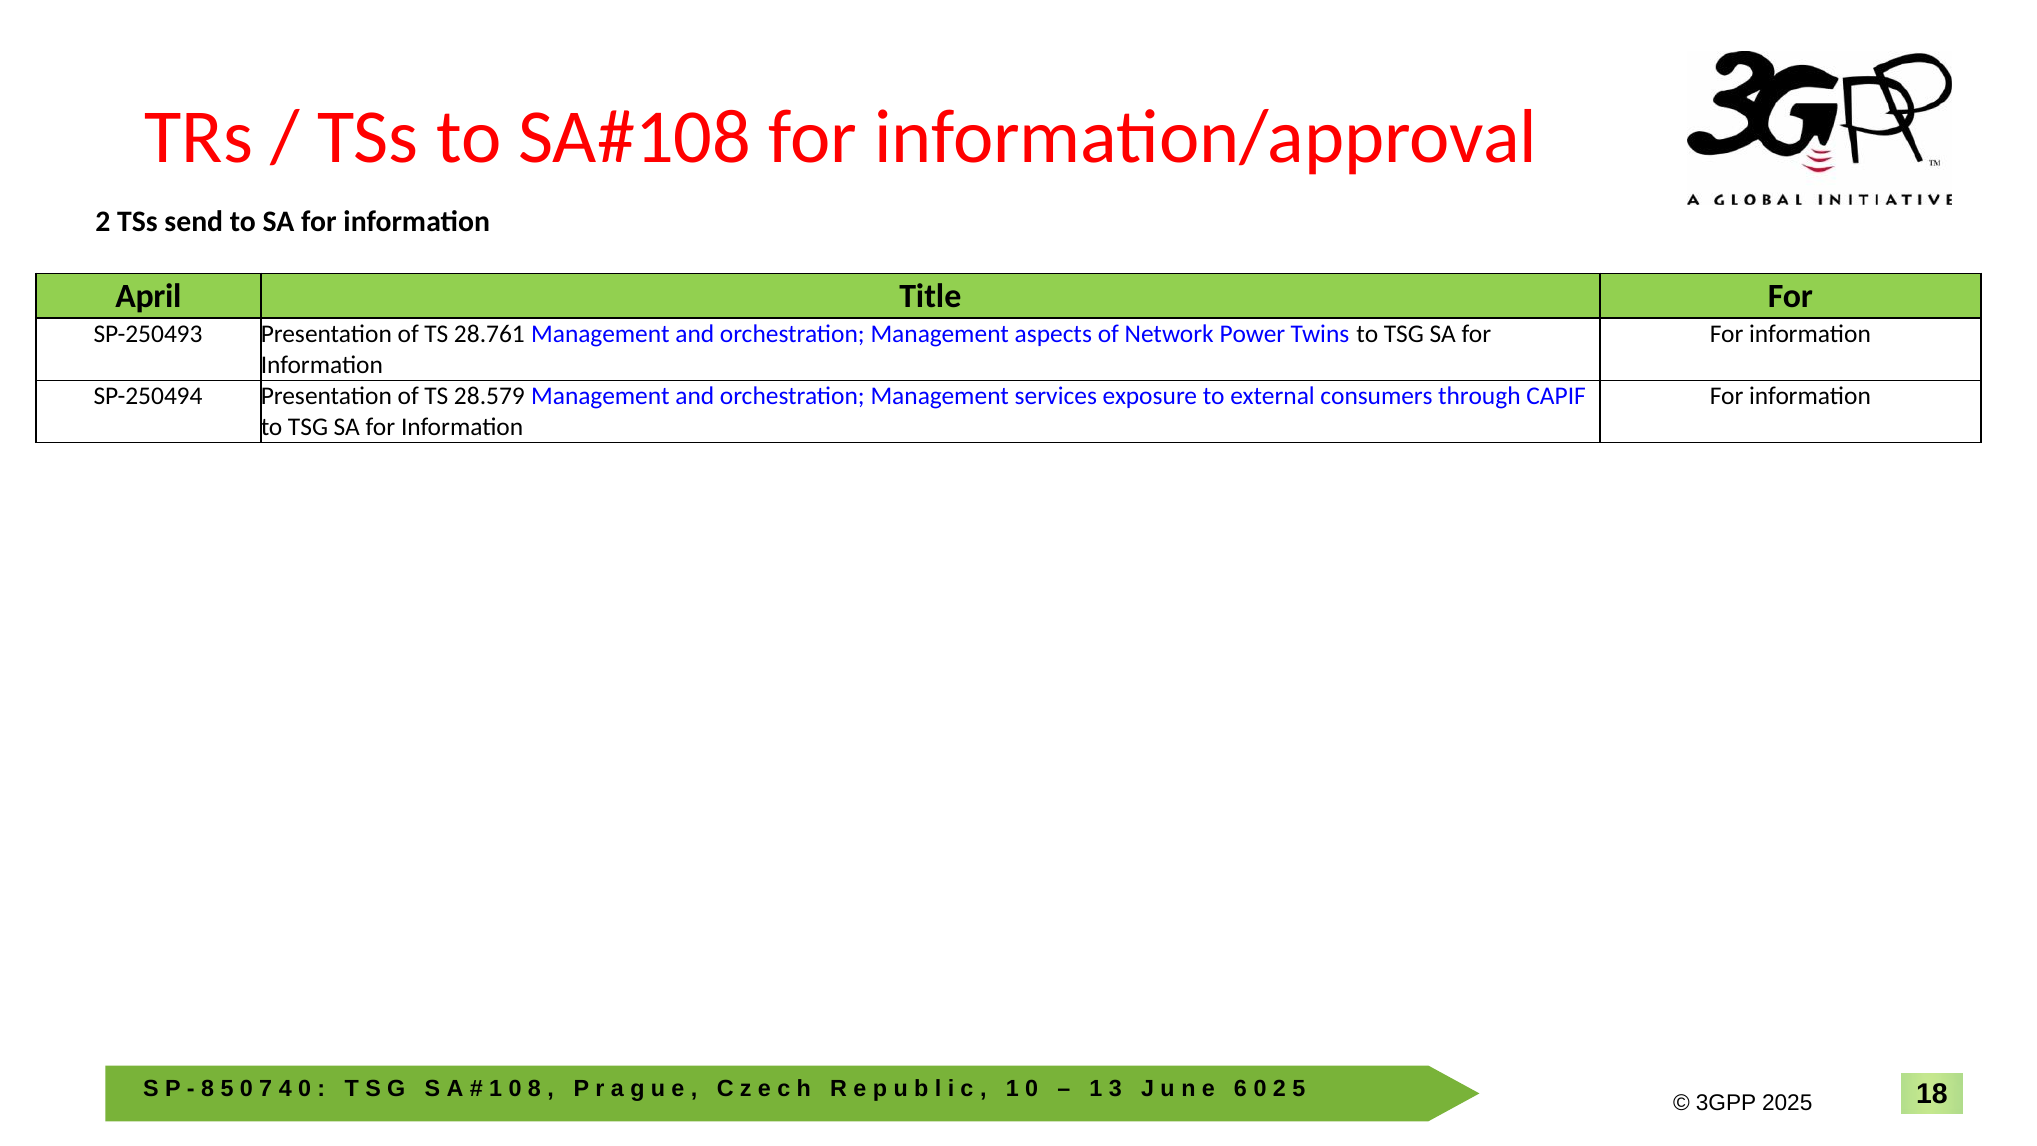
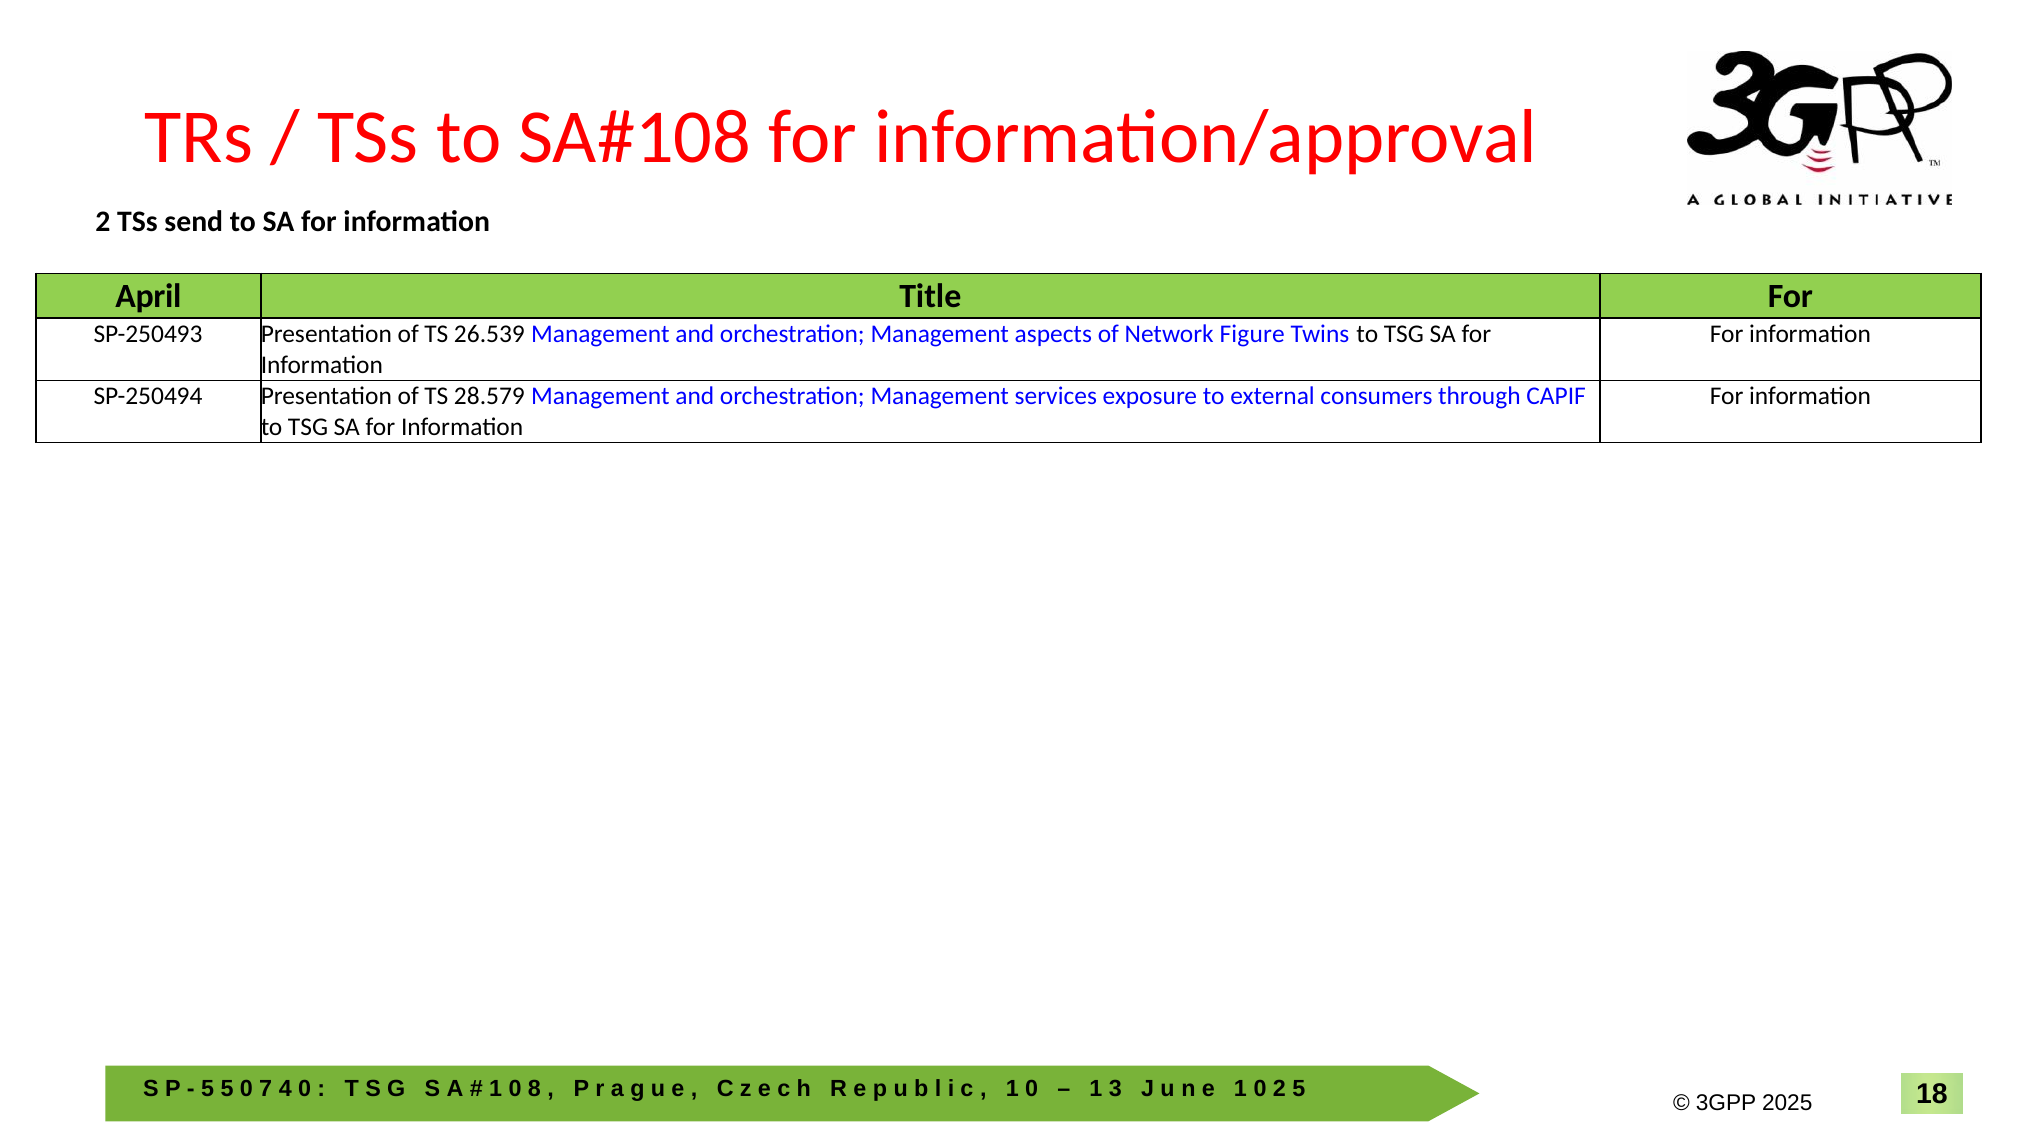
28.761: 28.761 -> 26.539 (489, 334)
Power: Power -> Figure (1252, 334)
8: 8 -> 5 (208, 1088)
6: 6 -> 1 (1240, 1088)
